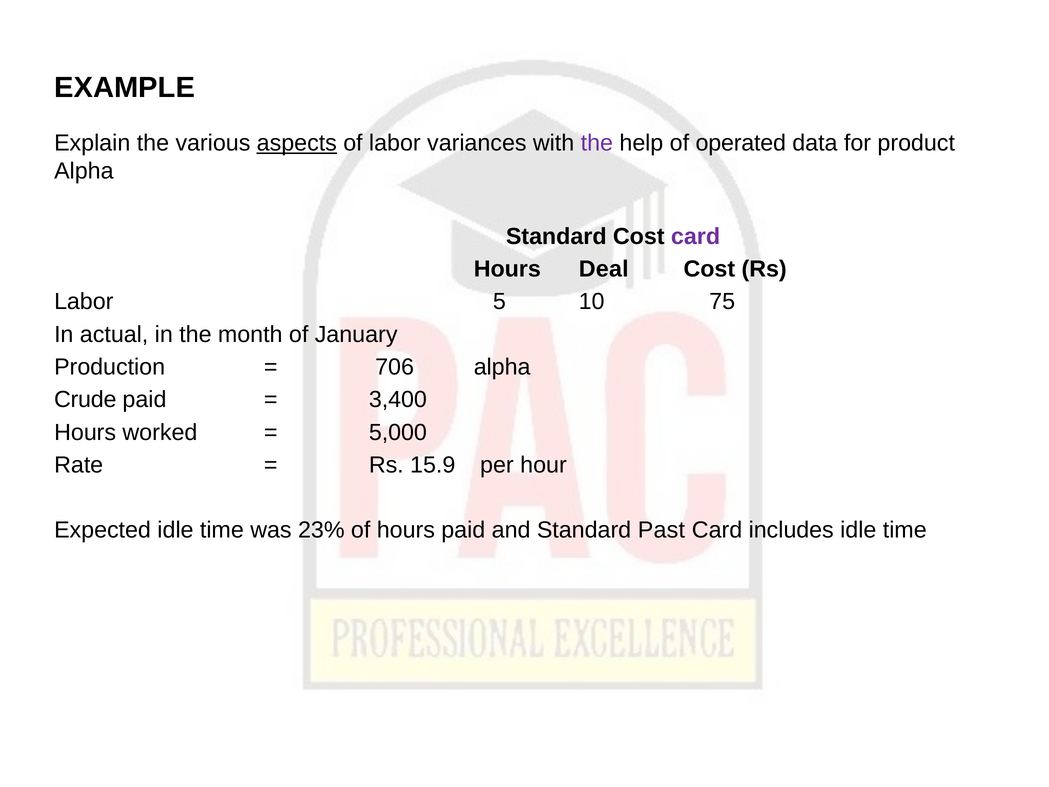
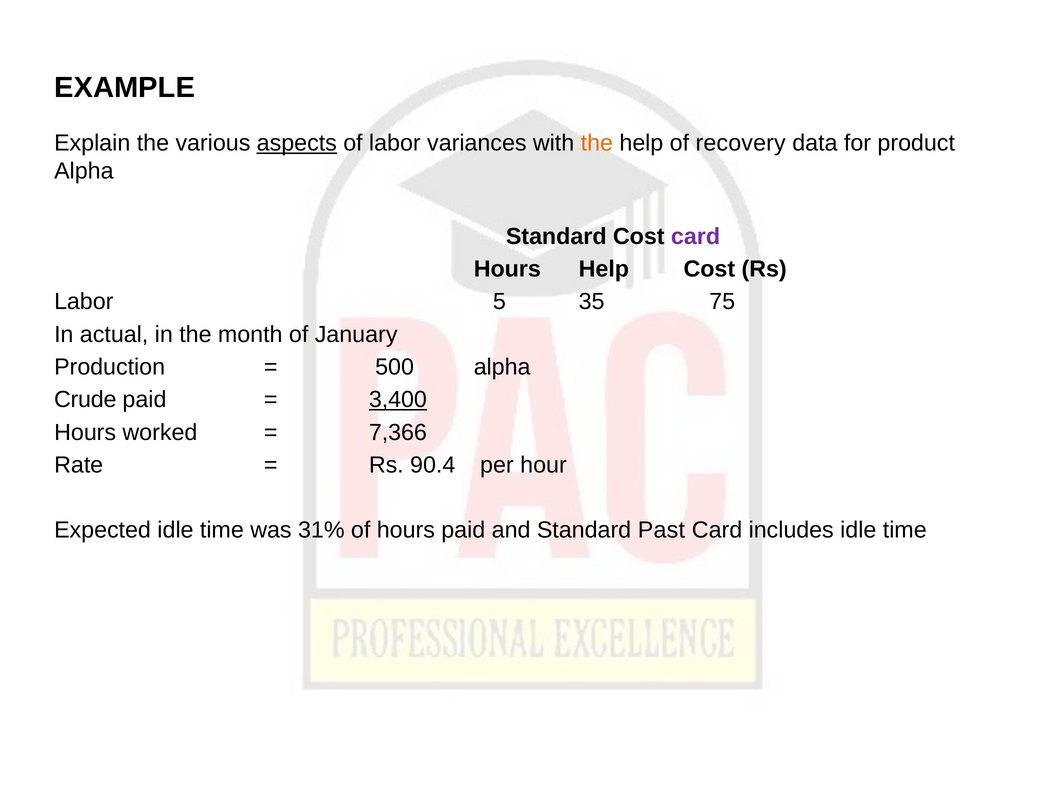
the colour: purple -> orange (597, 143)
operated: operated -> recovery (741, 143)
Hours Deal: Deal -> Help (604, 269)
10: 10 -> 35 (592, 302)
706: 706 -> 500 (395, 367)
3,400 underline: none -> present (398, 400)
5,000: 5,000 -> 7,366 (398, 432)
15.9: 15.9 -> 90.4 (433, 465)
23%: 23% -> 31% (321, 530)
